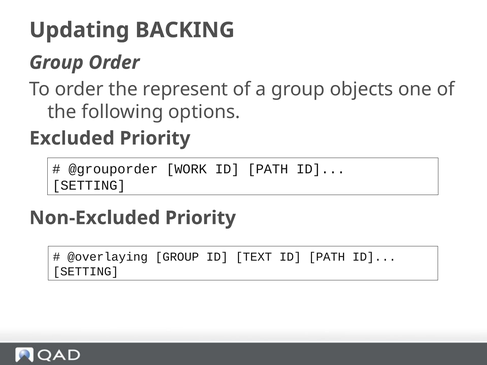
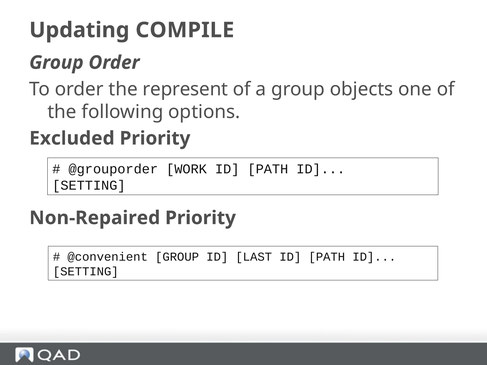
BACKING: BACKING -> COMPILE (185, 30)
Non-Excluded: Non-Excluded -> Non-Repaired (95, 218)
@overlaying: @overlaying -> @convenient (108, 257)
TEXT: TEXT -> LAST (254, 257)
